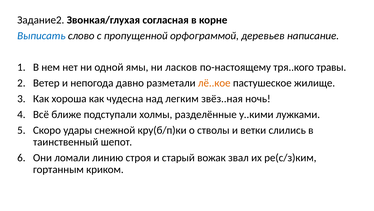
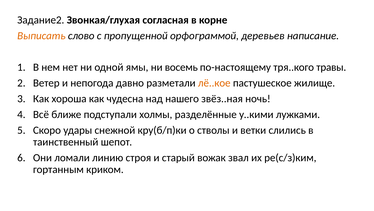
Выписать colour: blue -> orange (41, 36)
ласков: ласков -> восемь (181, 67)
легким: легким -> нашего (182, 98)
